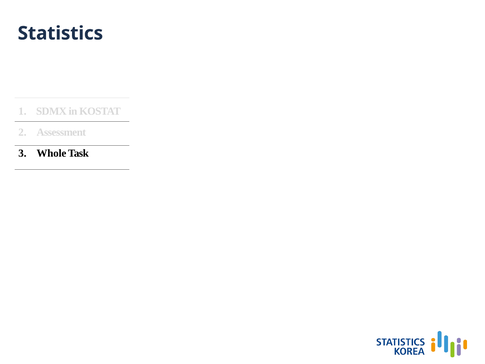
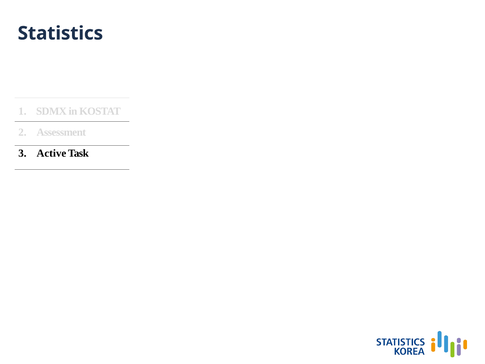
Whole: Whole -> Active (51, 153)
